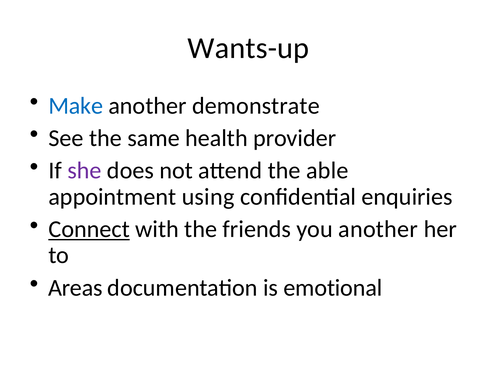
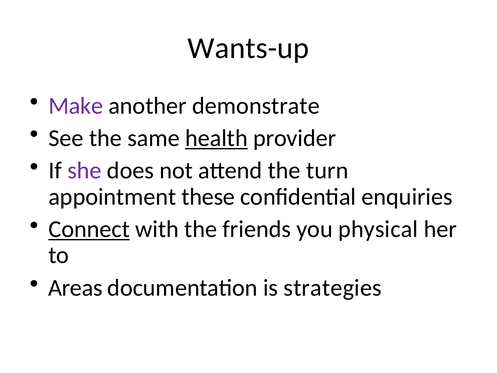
Make colour: blue -> purple (76, 106)
health underline: none -> present (216, 138)
able: able -> turn (327, 171)
using: using -> these (208, 197)
you another: another -> physical (378, 229)
emotional: emotional -> strategies (333, 288)
